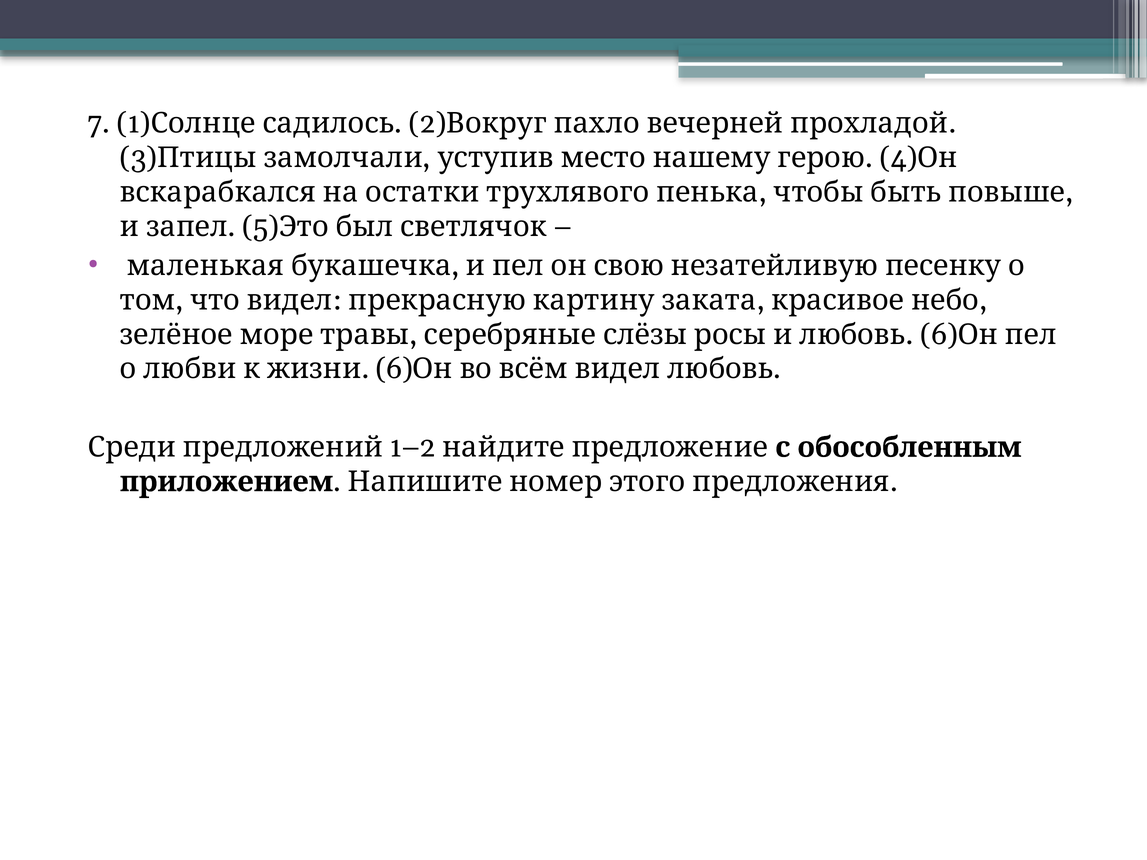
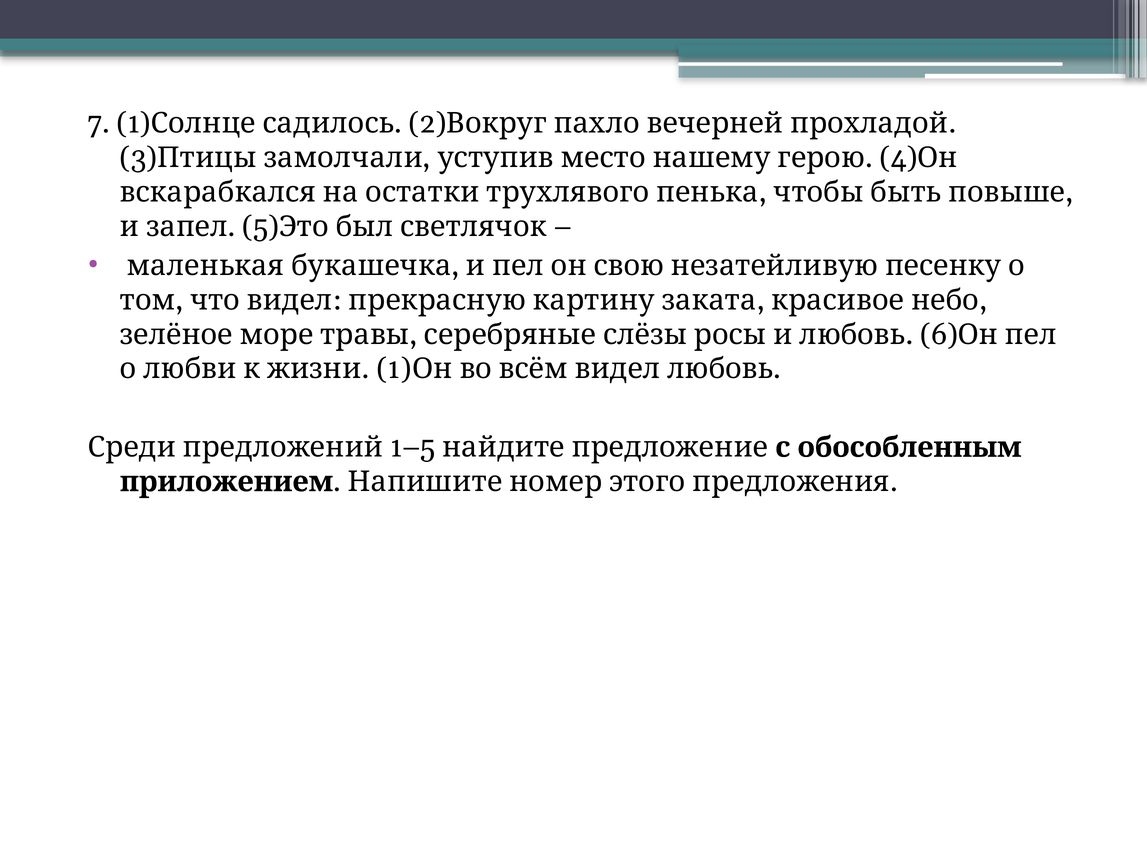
6: 6 -> 1 (394, 369)
1–2: 1–2 -> 1–5 (413, 447)
